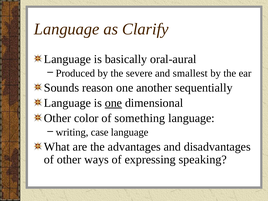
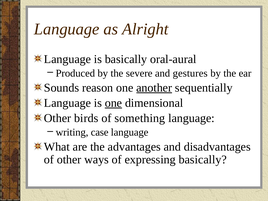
Clarify: Clarify -> Alright (145, 29)
smallest: smallest -> gestures (190, 73)
another underline: none -> present (154, 88)
color: color -> birds (86, 118)
expressing speaking: speaking -> basically (203, 160)
